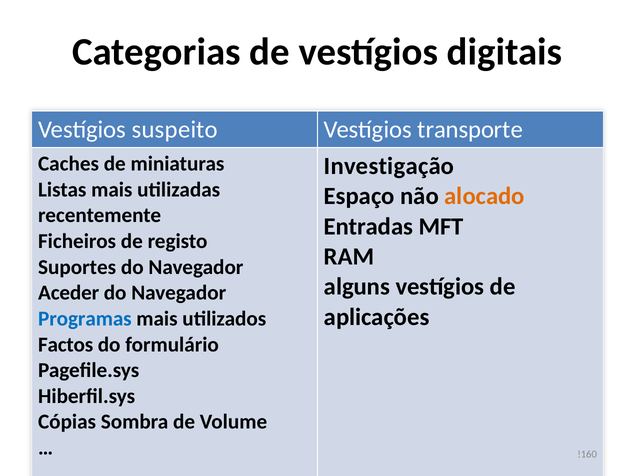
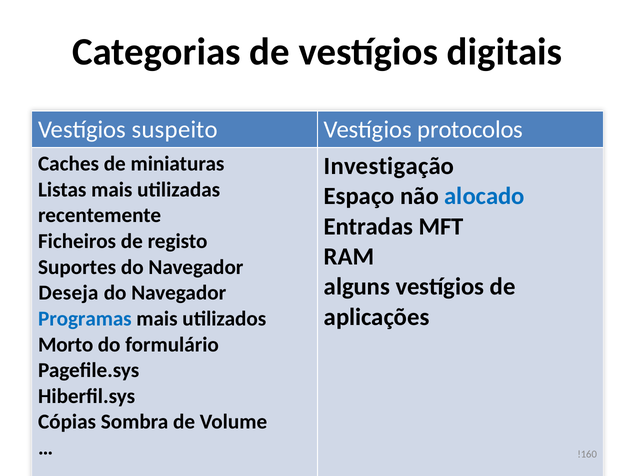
transporte: transporte -> protocolos (470, 130)
alocado colour: orange -> blue (485, 196)
Aceder: Aceder -> Deseja (68, 293)
Factos: Factos -> Morto (66, 345)
